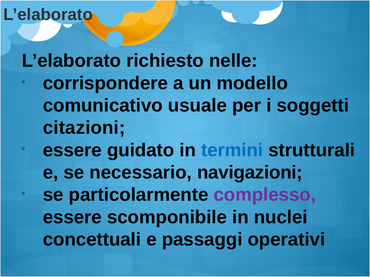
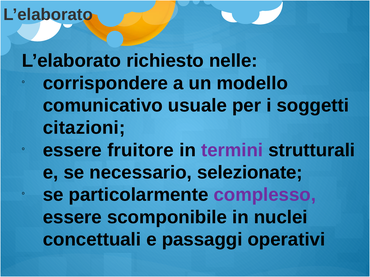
guidato: guidato -> fruitore (141, 150)
termini colour: blue -> purple (232, 150)
navigazioni: navigazioni -> selezionate (250, 173)
